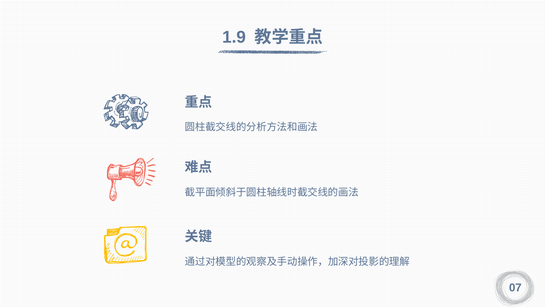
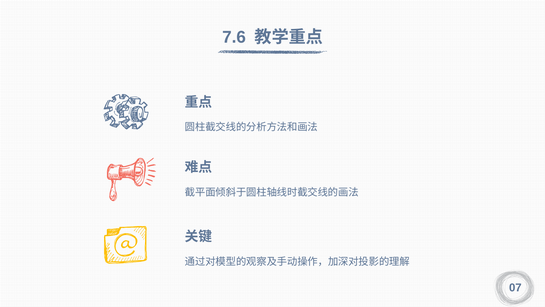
1.9: 1.9 -> 7.6 (234, 37)
